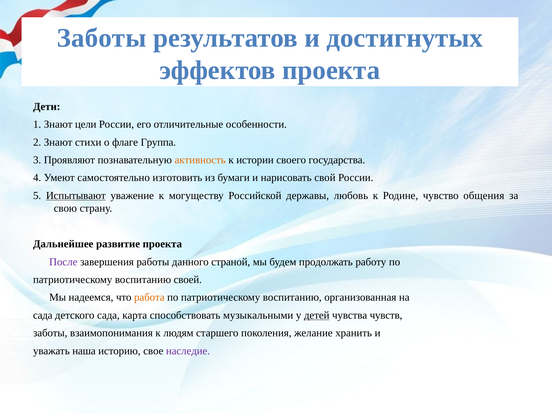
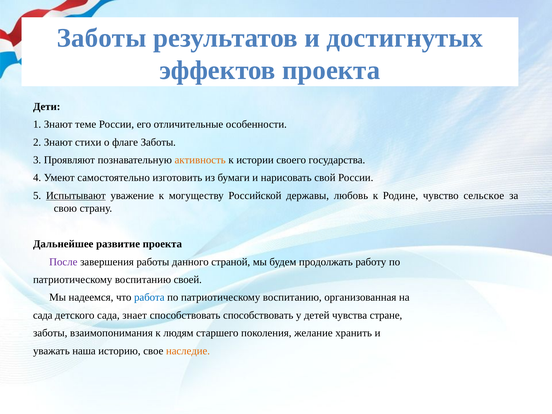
цели: цели -> теме (86, 124)
флаге Группа: Группа -> Заботы (158, 142)
общения: общения -> сельское (484, 196)
работа colour: orange -> blue (149, 297)
карта: карта -> знает (135, 315)
способствовать музыкальными: музыкальными -> способствовать (258, 315)
детей underline: present -> none (317, 315)
чувств: чувств -> стране (386, 315)
наследие colour: purple -> orange (188, 351)
